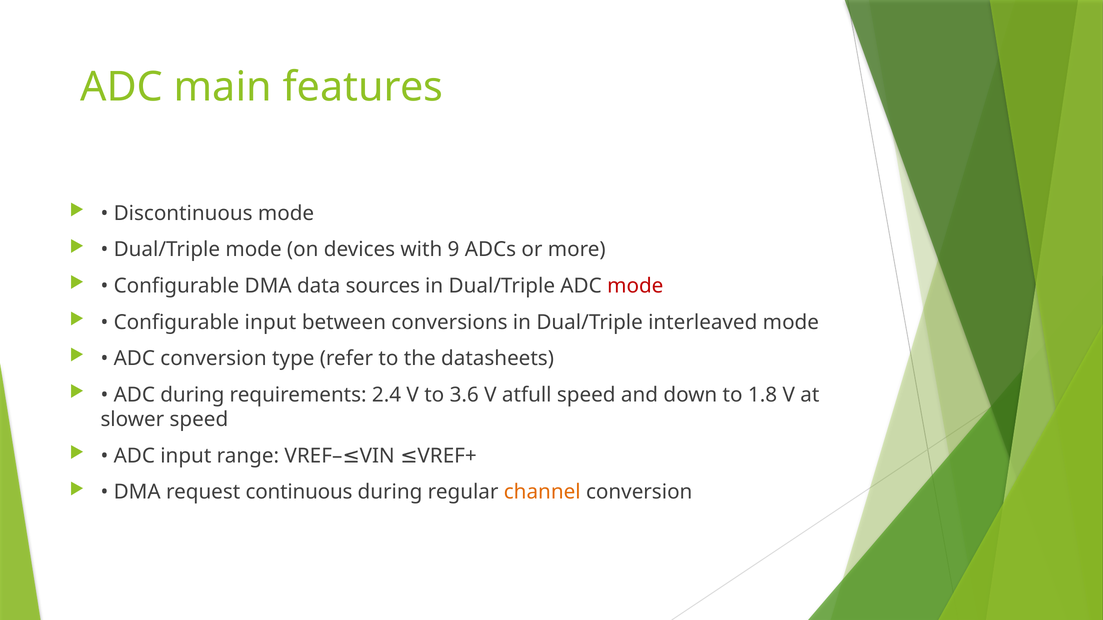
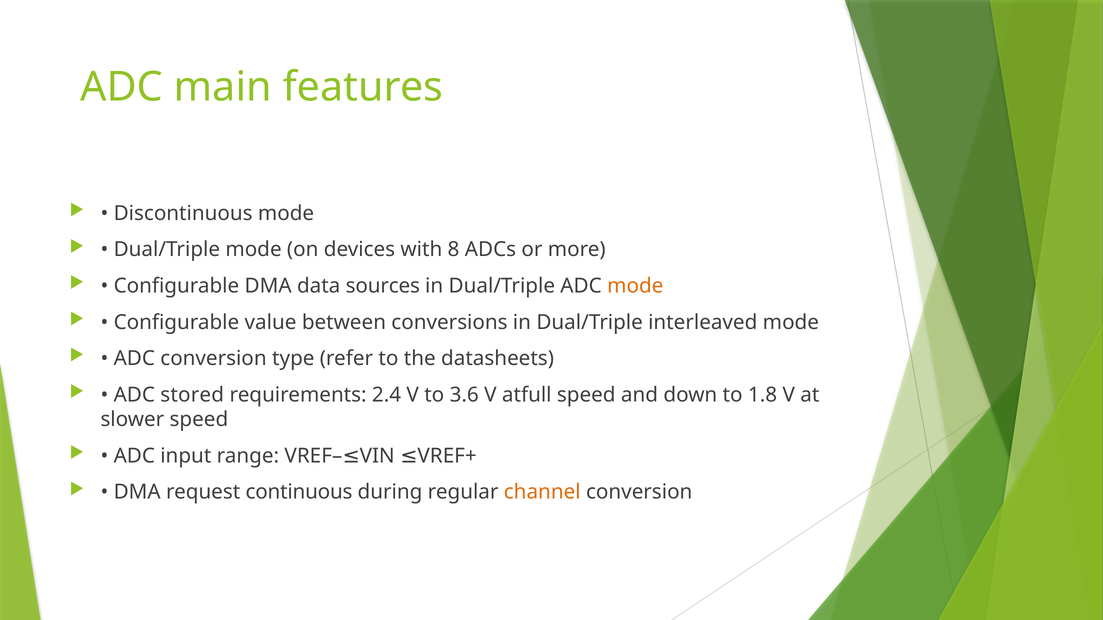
9: 9 -> 8 (454, 250)
mode colour: red -> orange (635, 286)
Configurable input: input -> value (271, 322)
ADC during: during -> stored (192, 395)
